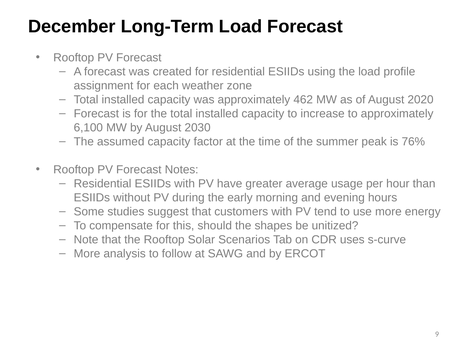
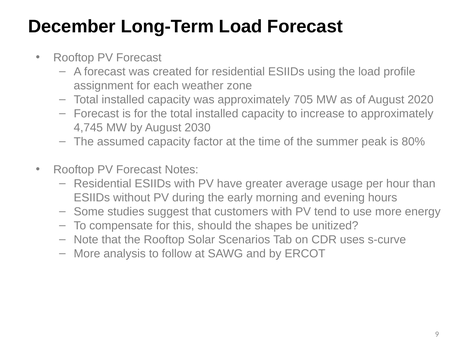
462: 462 -> 705 (303, 100)
6,100: 6,100 -> 4,745 (88, 128)
76%: 76% -> 80% (413, 142)
